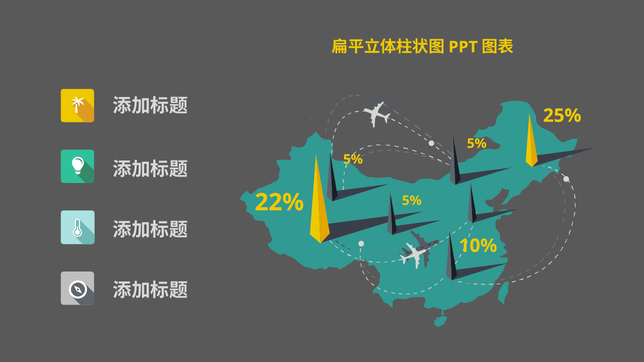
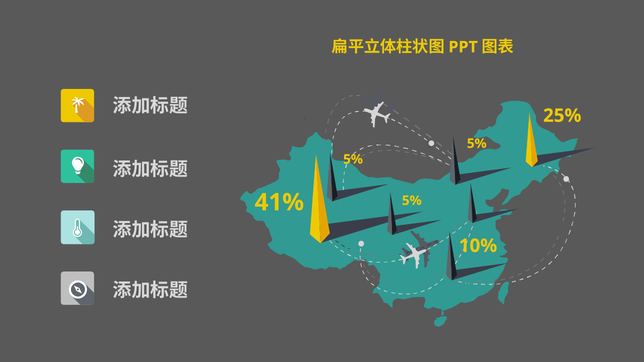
22%: 22% -> 41% (279, 202)
